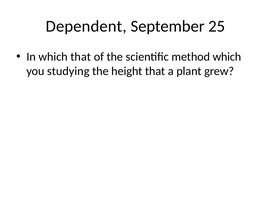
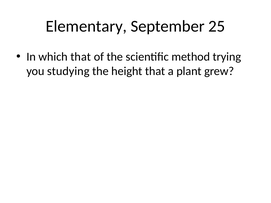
Dependent: Dependent -> Elementary (86, 26)
method which: which -> trying (227, 57)
